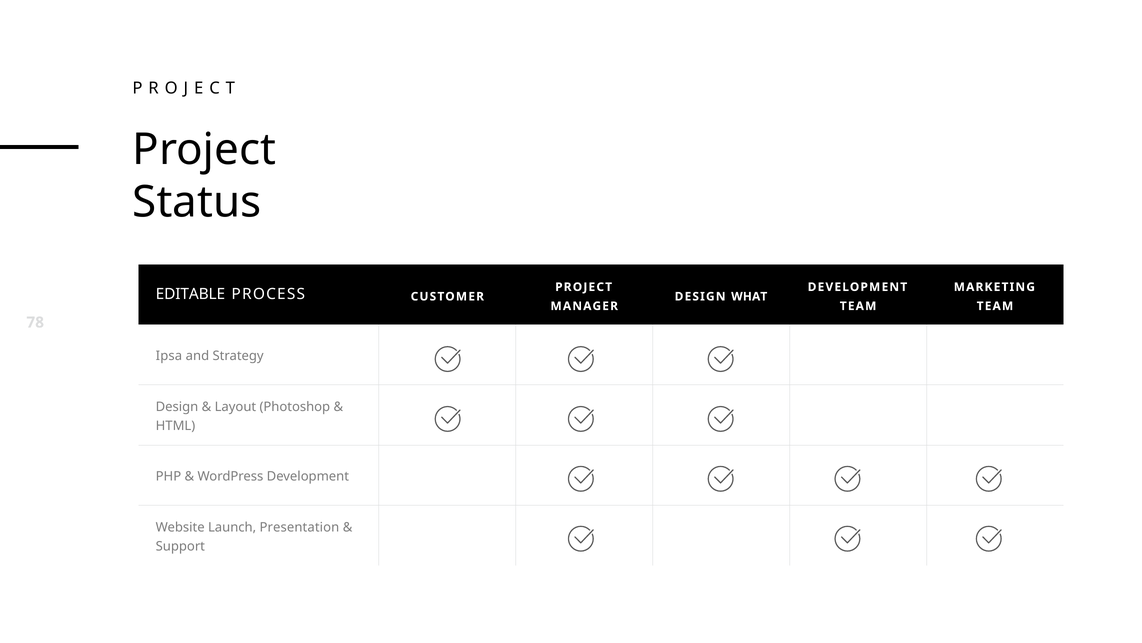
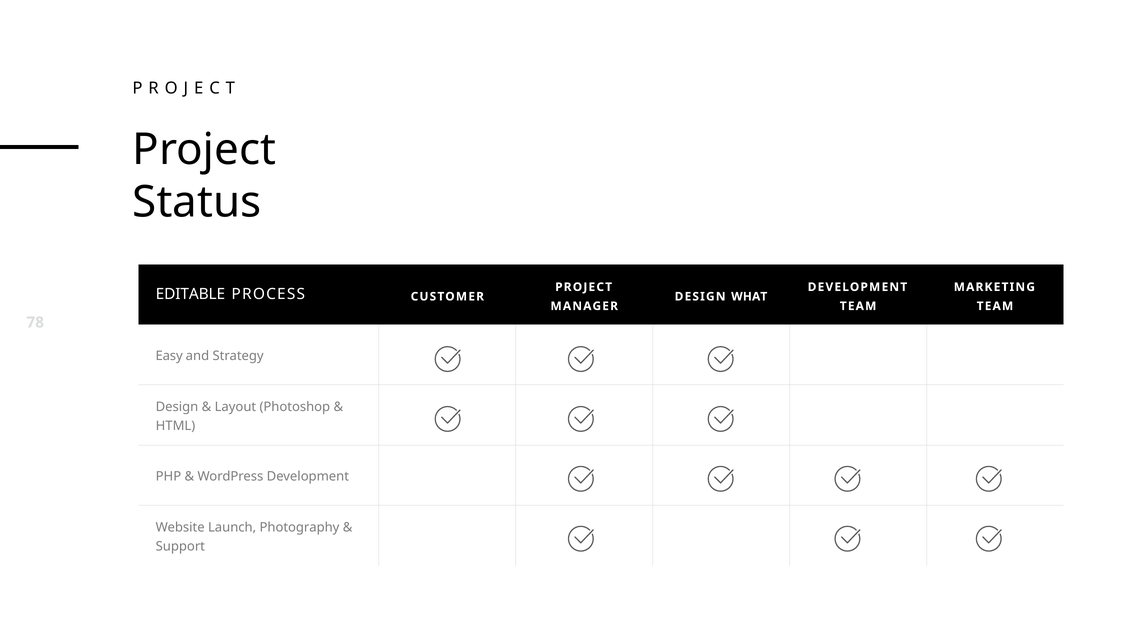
Ipsa: Ipsa -> Easy (169, 356)
Presentation: Presentation -> Photography (299, 527)
